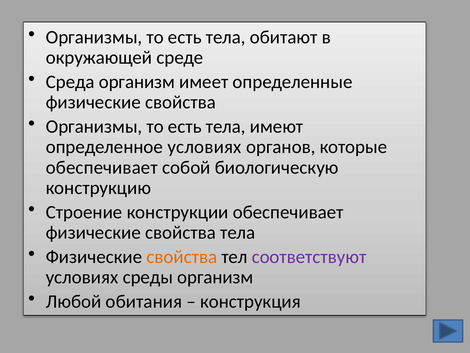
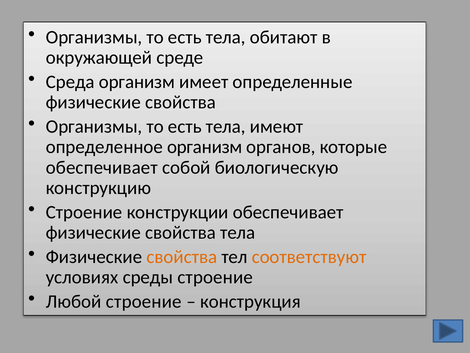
определенное условиях: условиях -> организм (205, 147)
соответствуют colour: purple -> orange (309, 257)
среды организм: организм -> строение (215, 277)
Любой обитания: обитания -> строение (144, 301)
